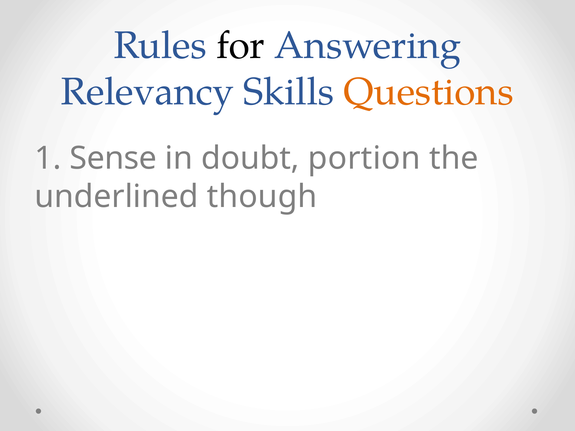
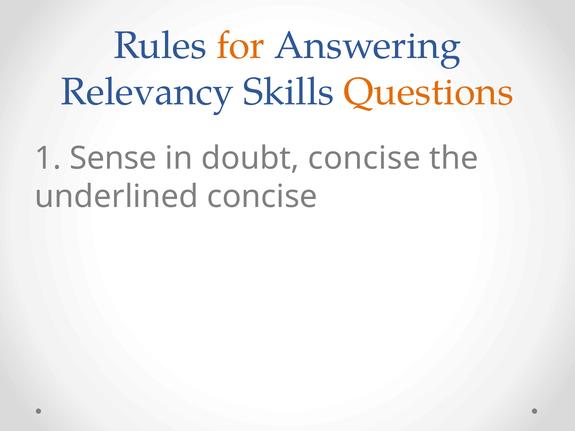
for colour: black -> orange (241, 45)
doubt portion: portion -> concise (364, 158)
underlined though: though -> concise (262, 197)
